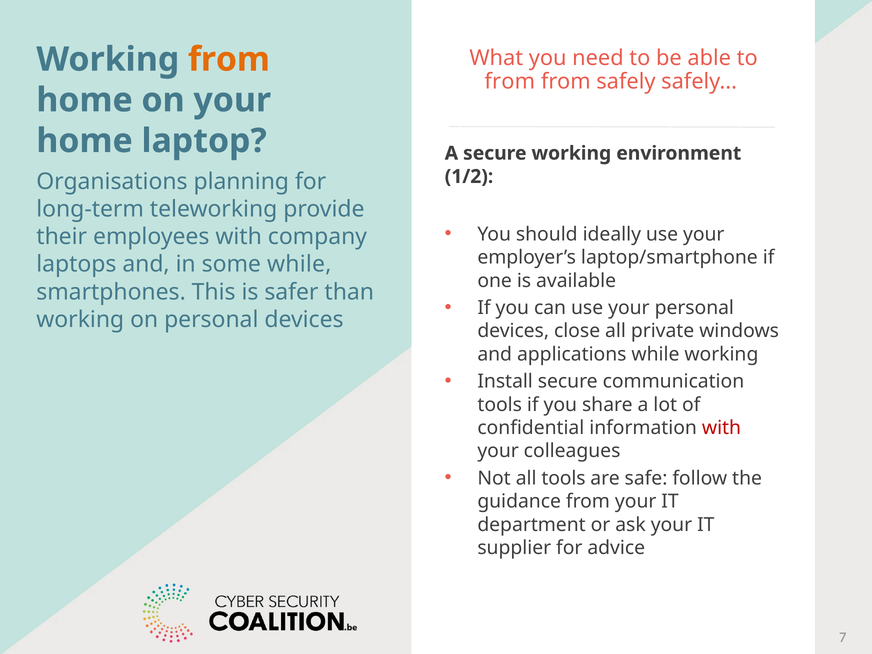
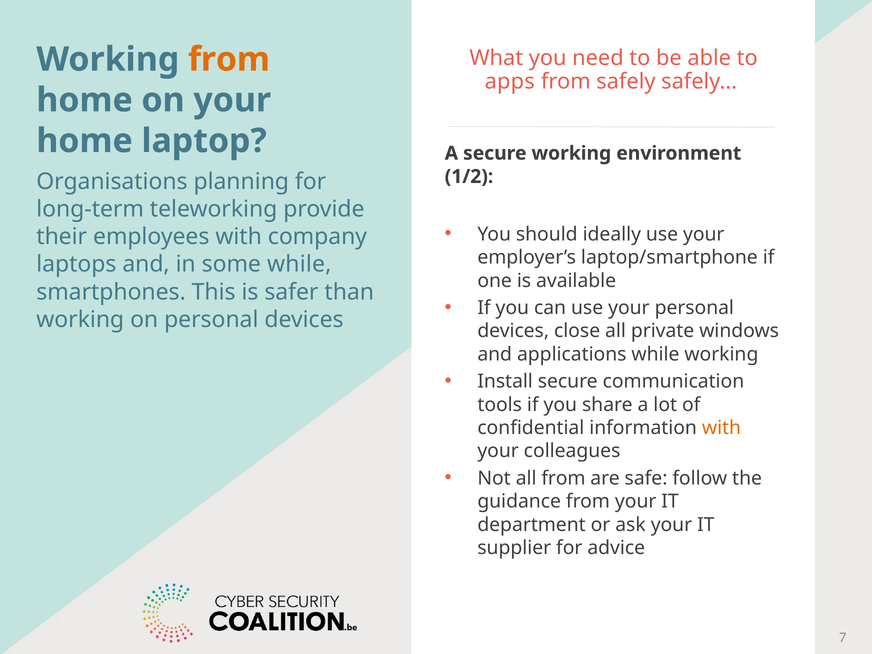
from: from -> apps (510, 82)
with colour: red -> orange (722, 428)
all tools: tools -> from (563, 478)
